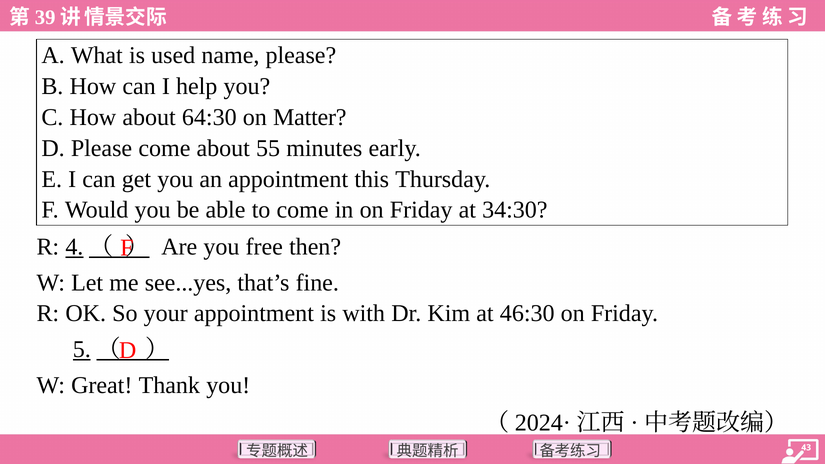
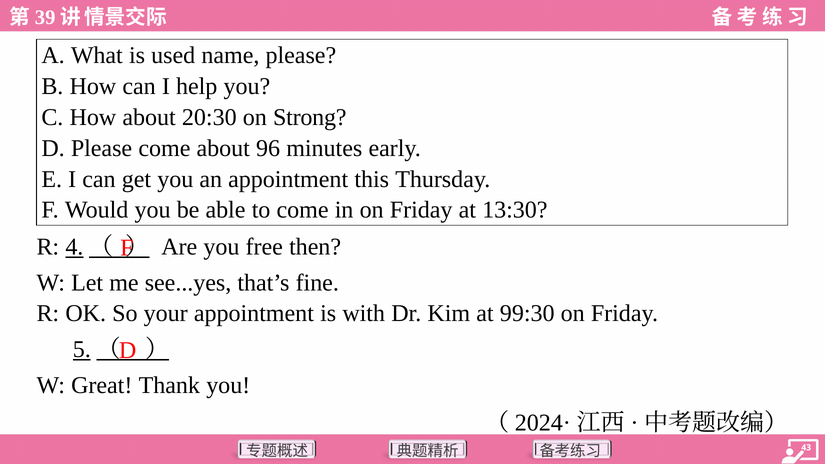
64:30: 64:30 -> 20:30 (209, 117)
Matter: Matter -> Strong (310, 117)
55: 55 -> 96 (268, 148)
34:30: 34:30 -> 13:30 (515, 210)
46:30: 46:30 -> 99:30 (527, 313)
